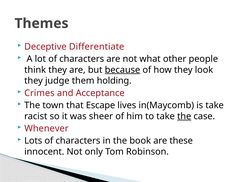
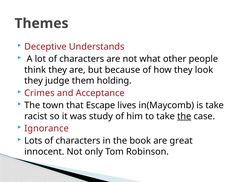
Differentiate: Differentiate -> Understands (97, 47)
because underline: present -> none (122, 70)
sheer: sheer -> study (101, 116)
Whenever: Whenever -> Ignorance (46, 129)
these: these -> great (181, 141)
